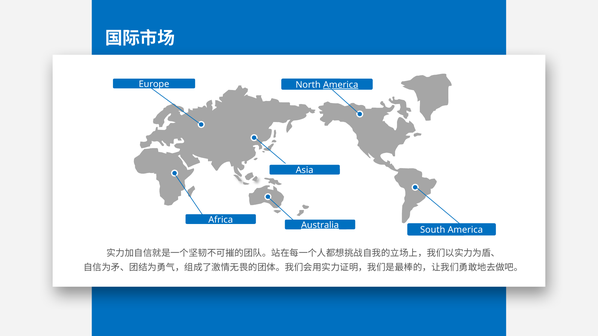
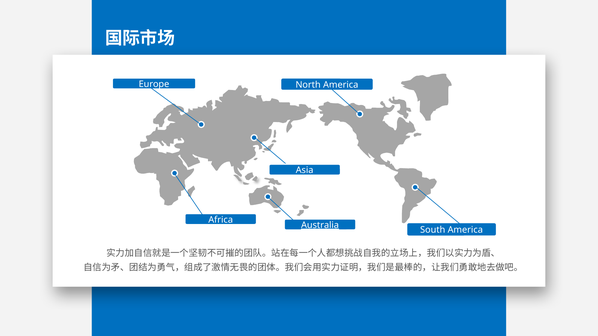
America underline: present -> none (341, 85)
